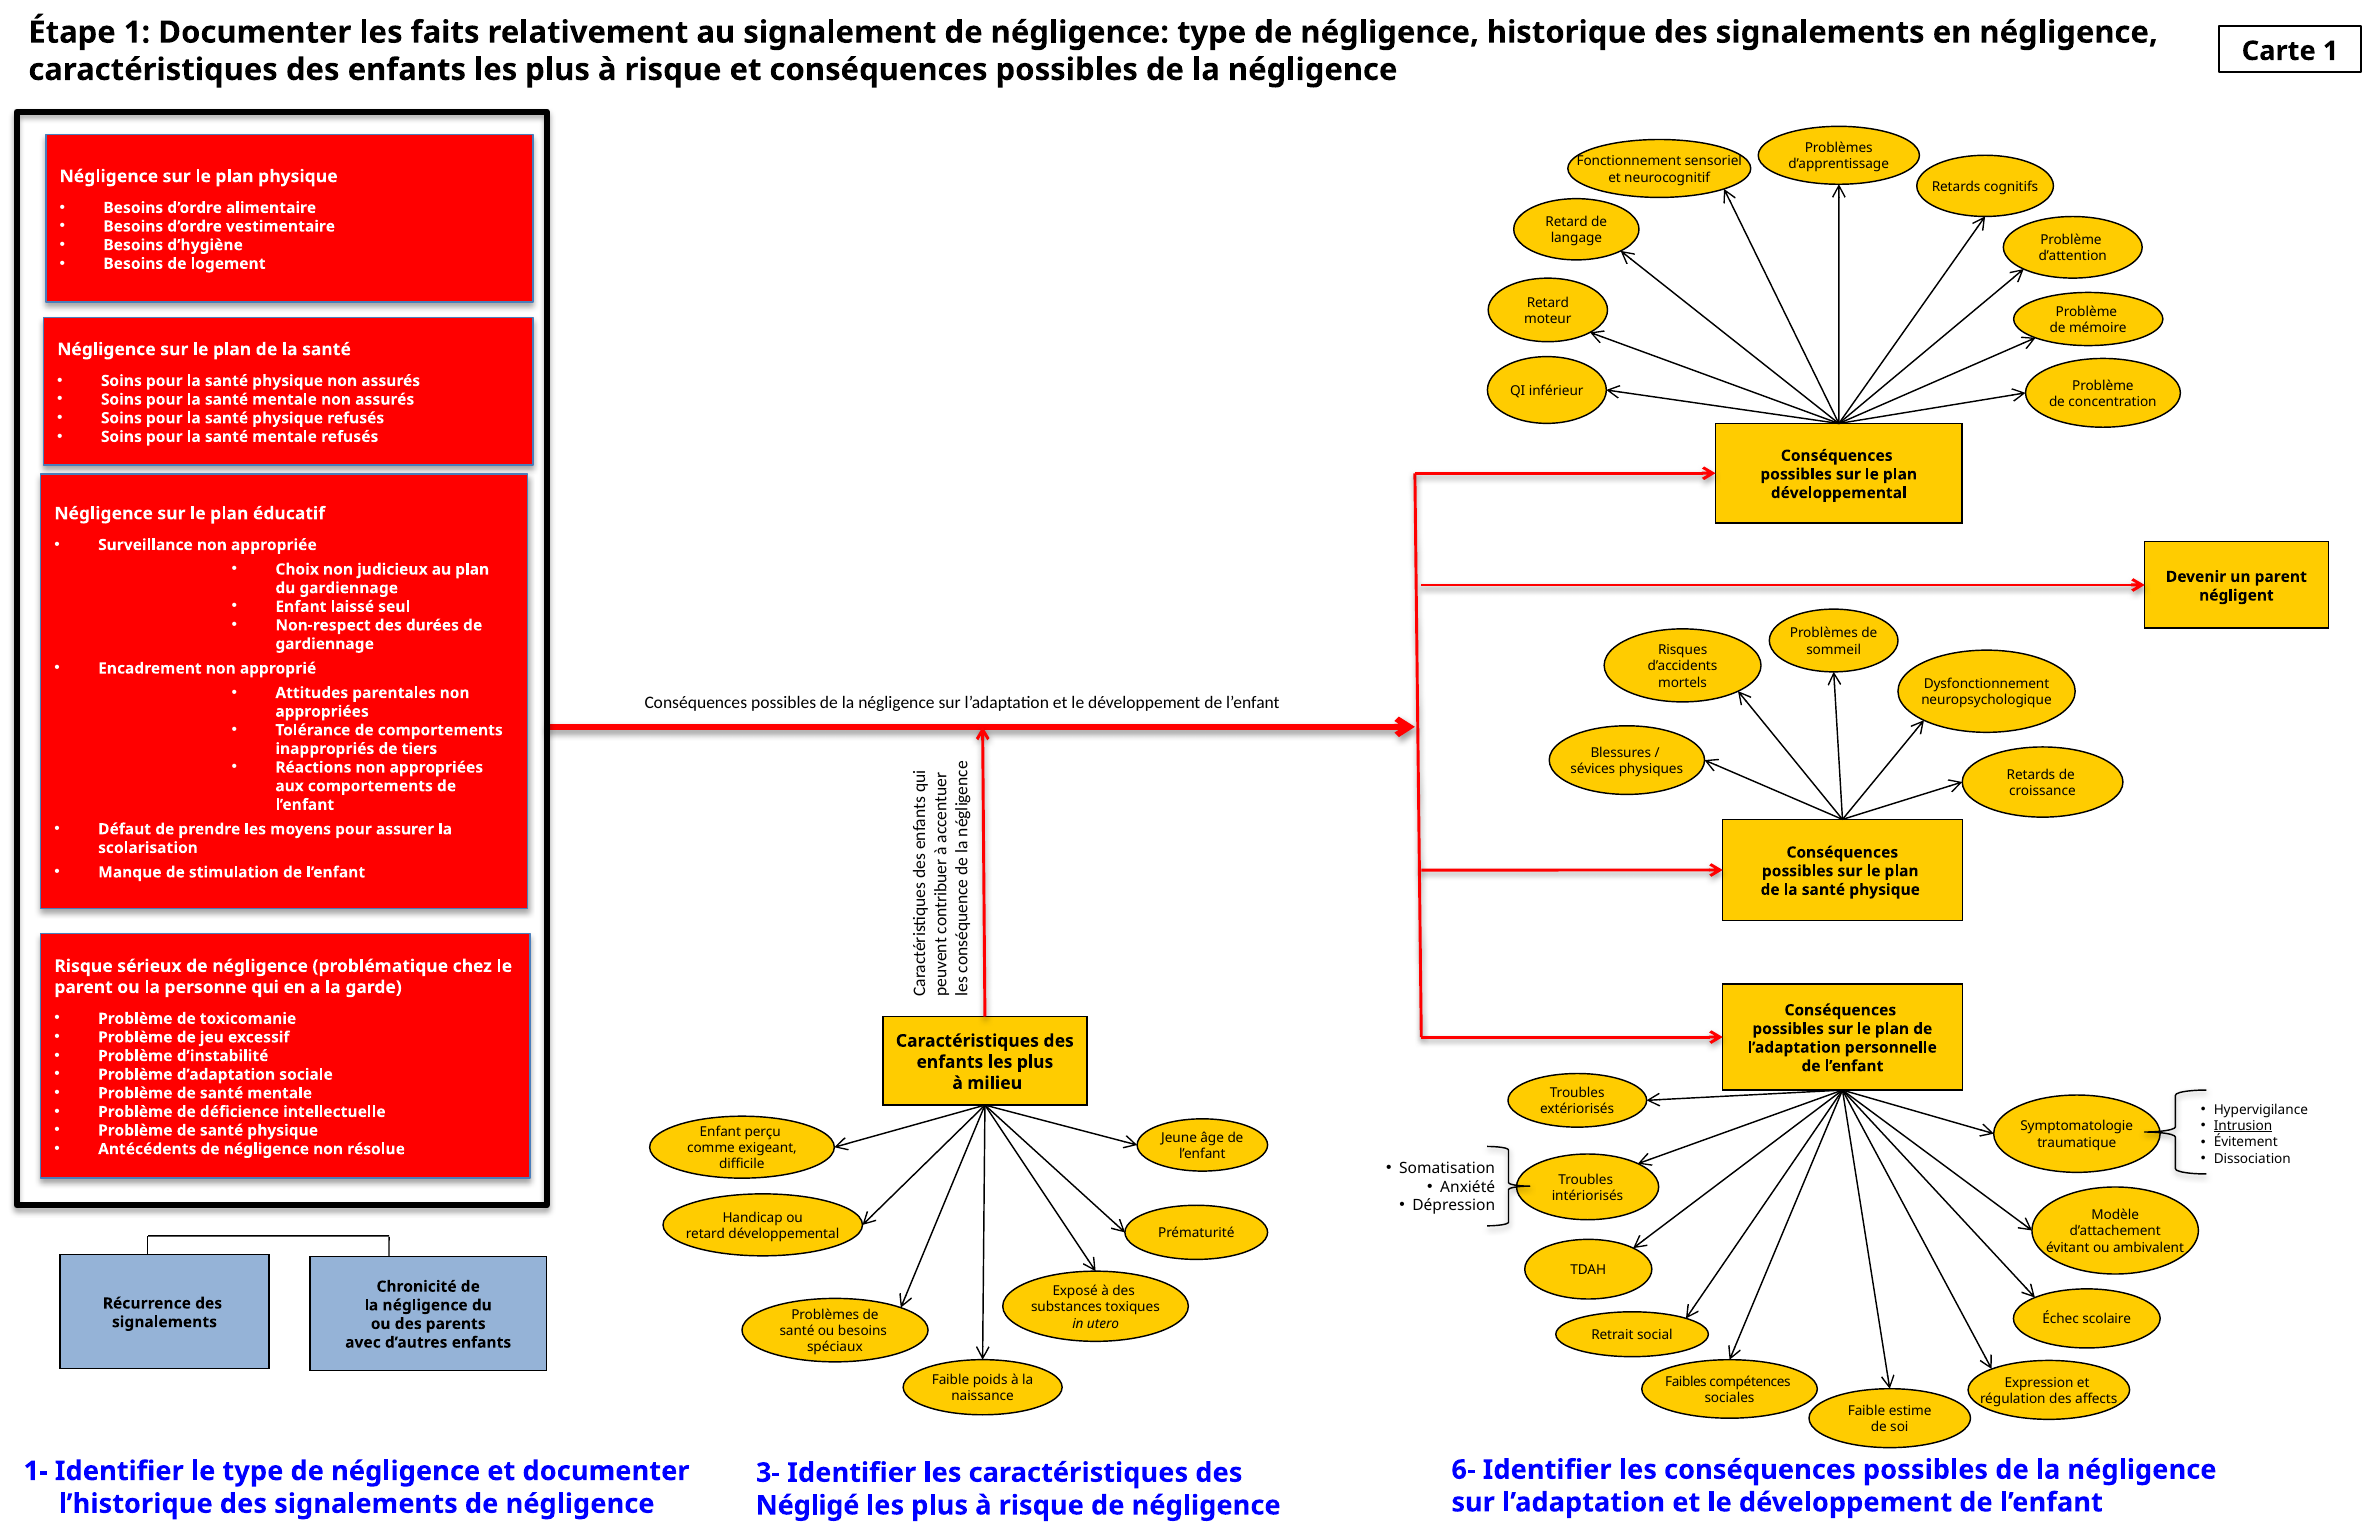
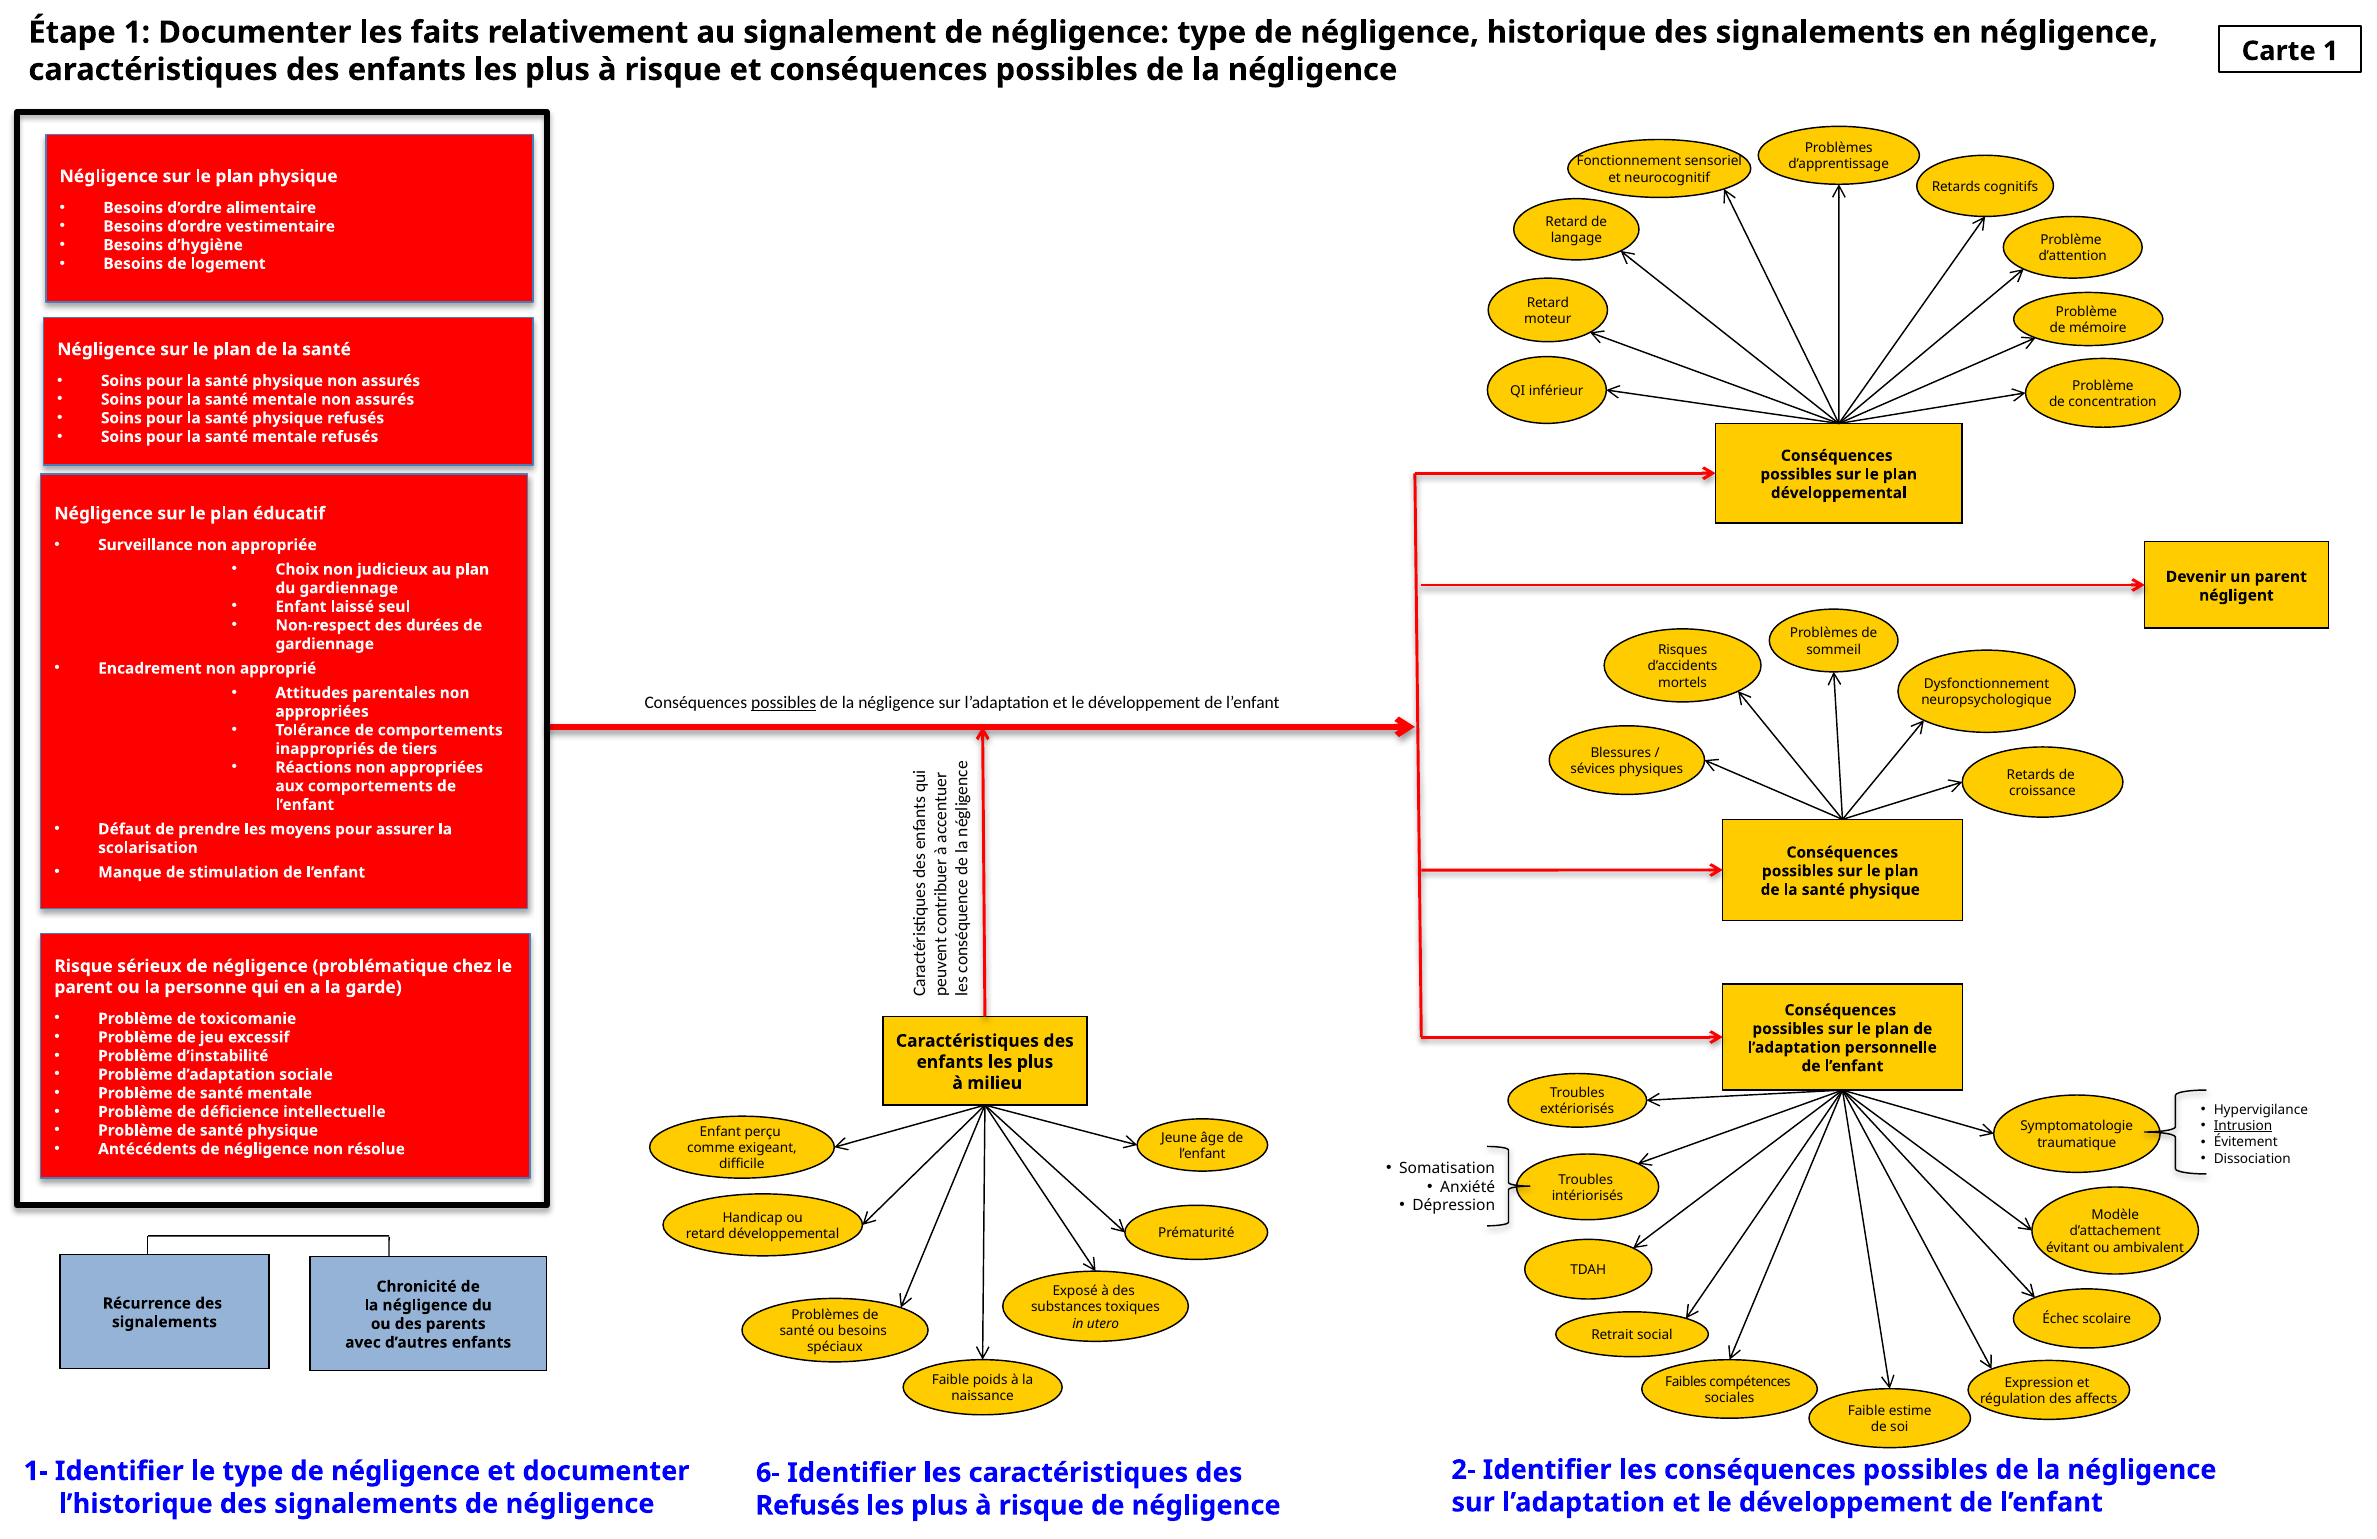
possibles underline: none -> present (784, 703)
6-: 6- -> 2- (1464, 1470)
3-: 3- -> 6- (768, 1473)
Négligé: Négligé -> Refusés (808, 1506)
